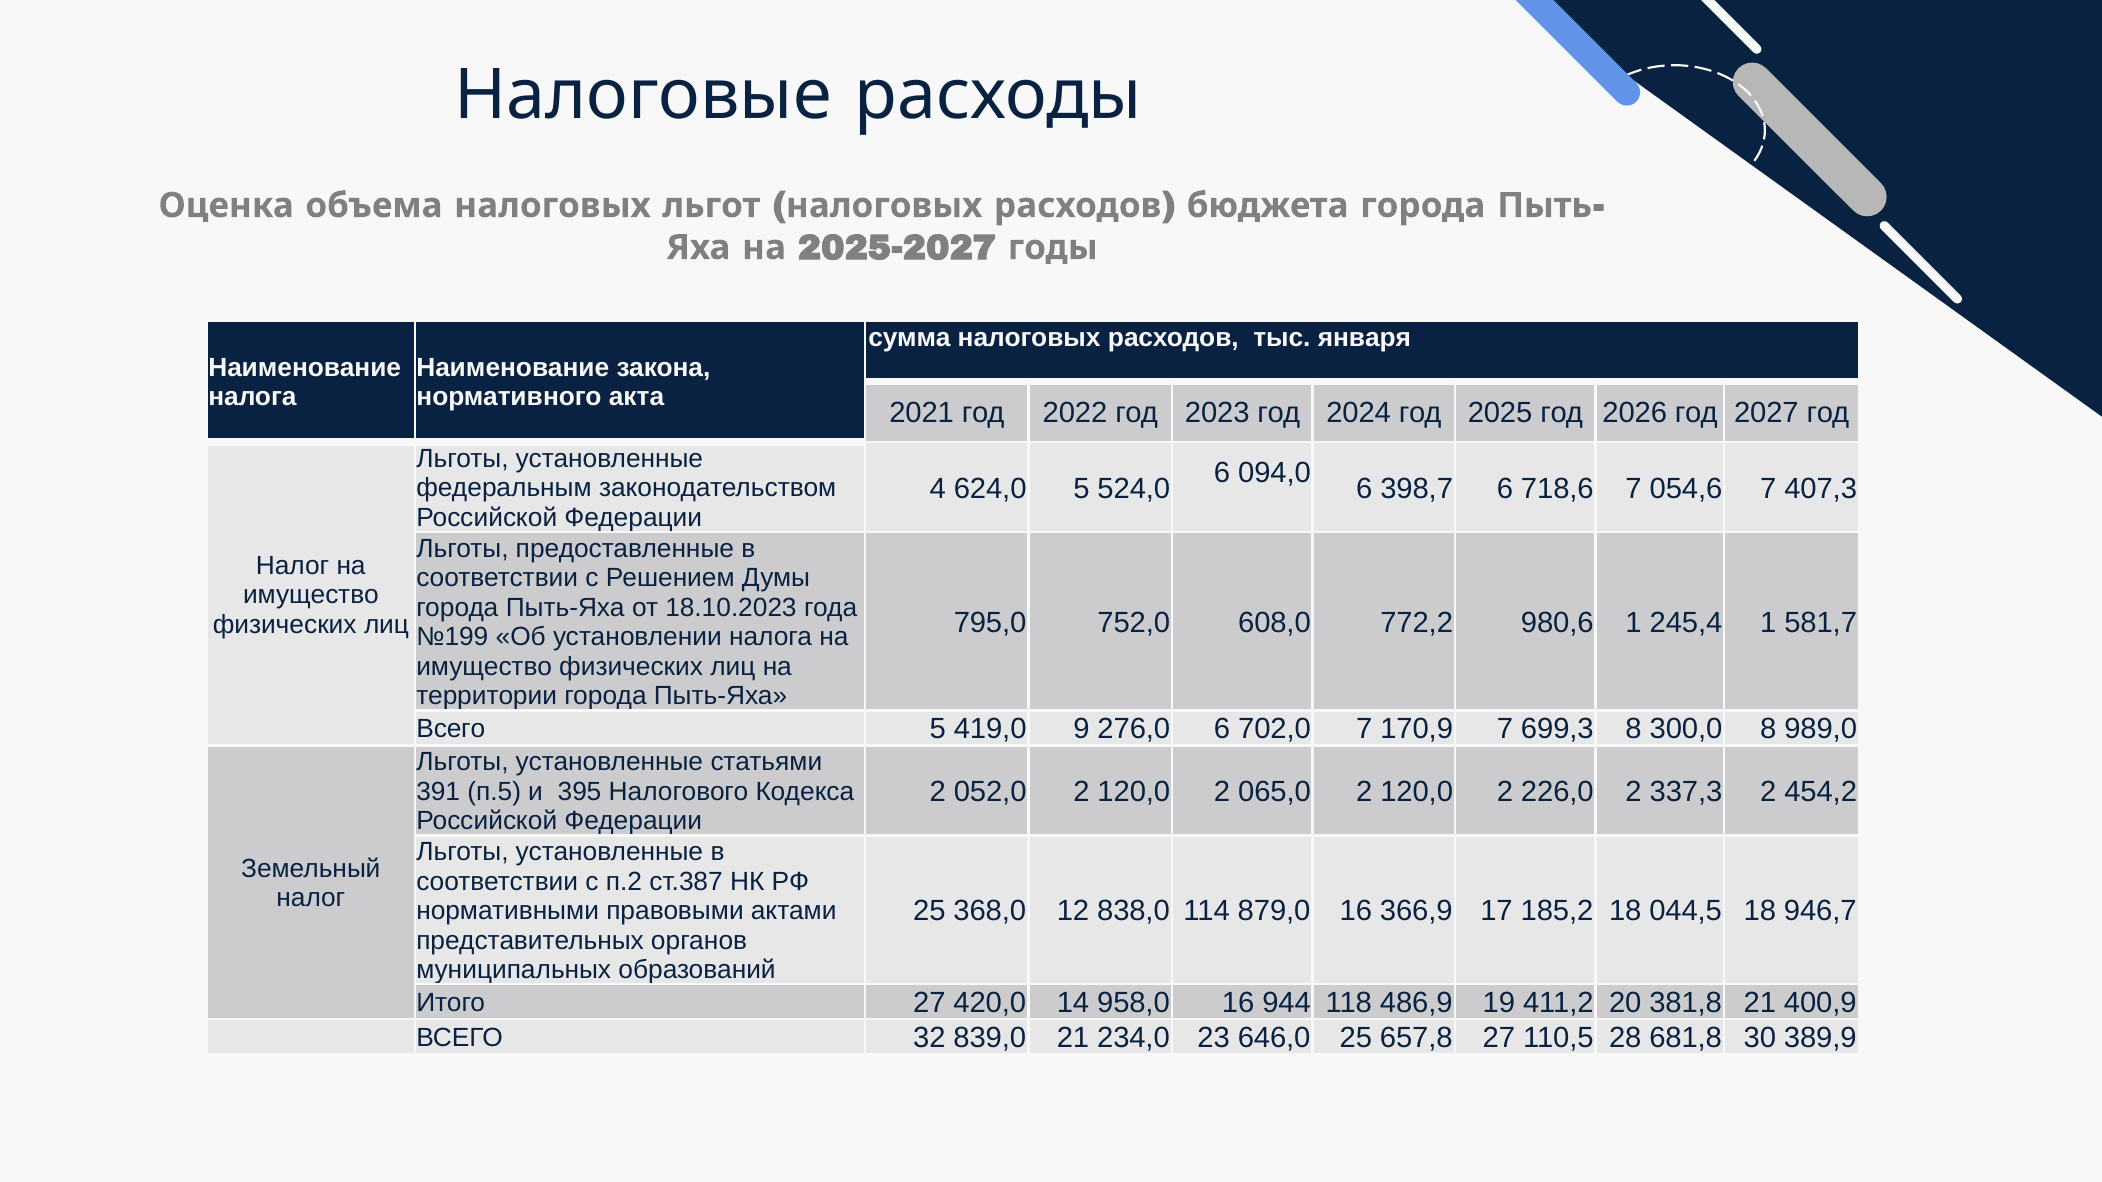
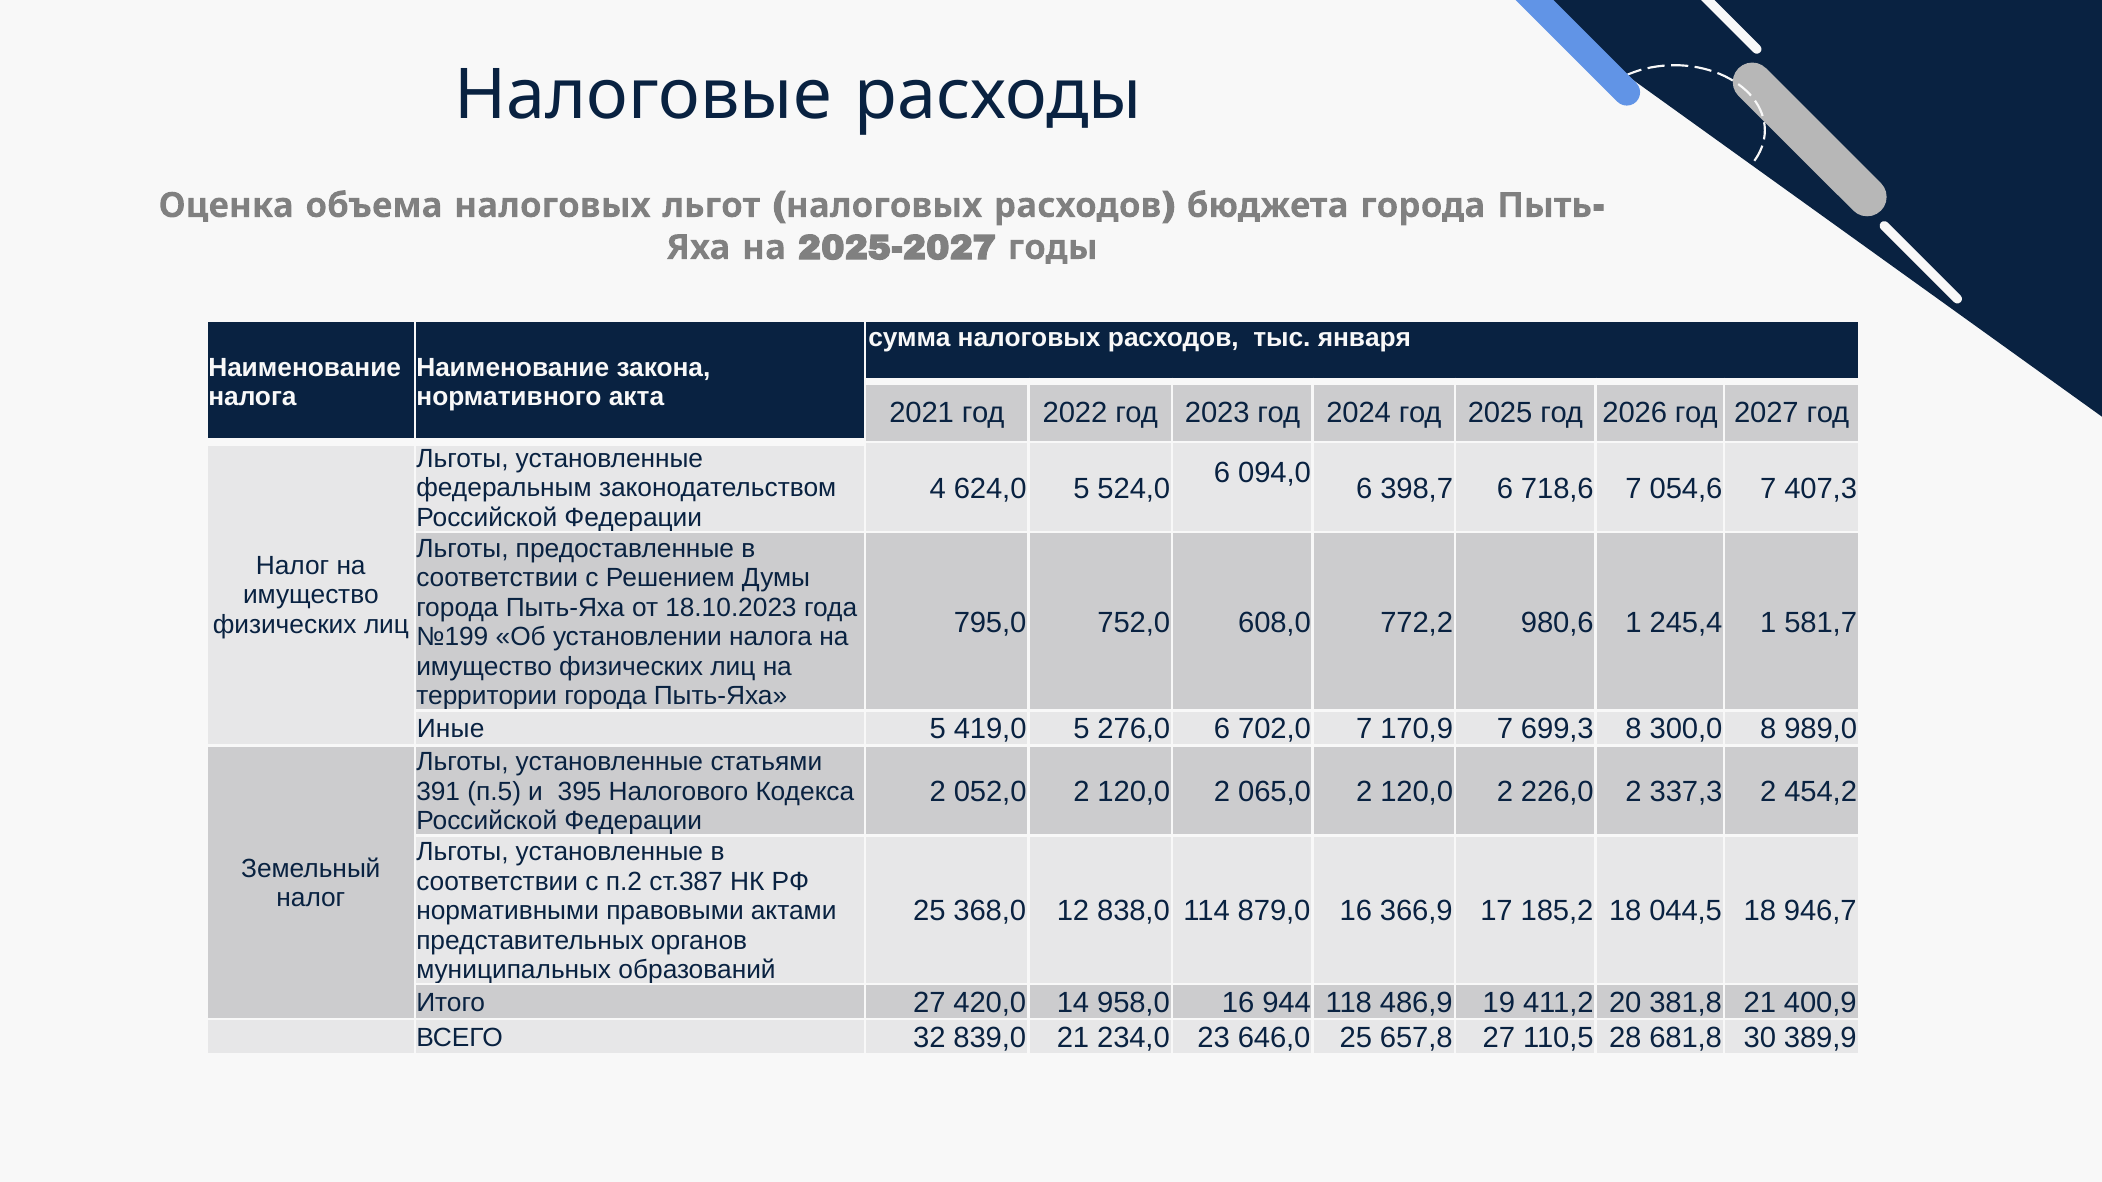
Всего: Всего -> Иные (451, 729)
419,0 9: 9 -> 5 (1081, 730)
